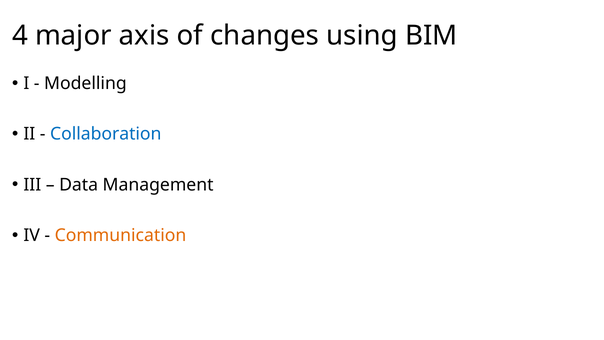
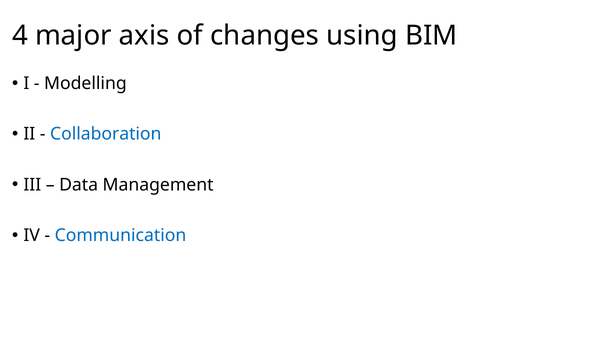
Communication colour: orange -> blue (120, 235)
